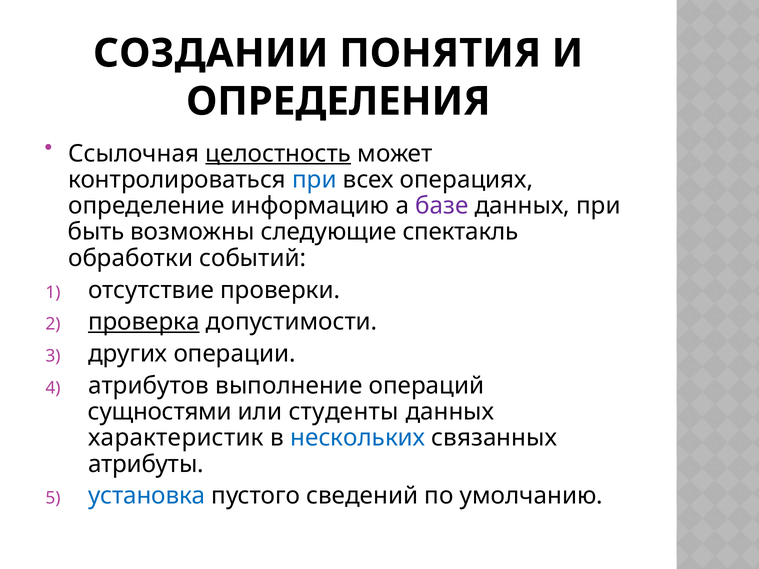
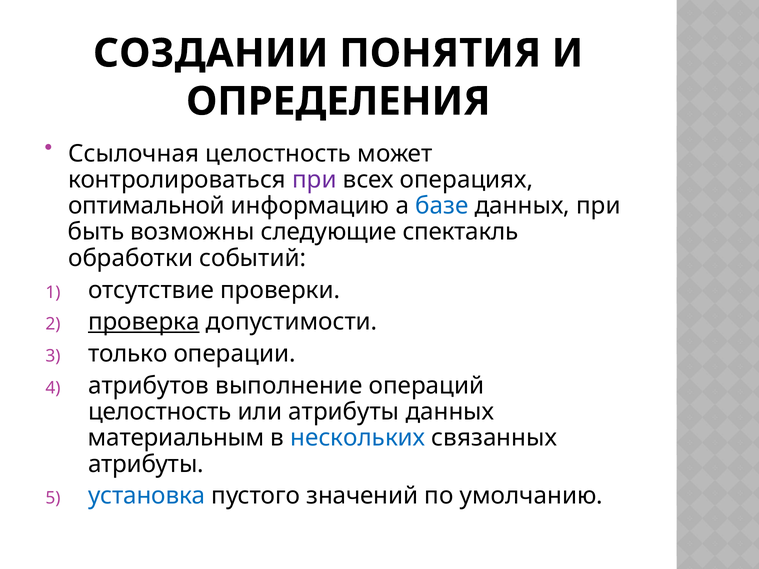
целостность underline: present -> none (278, 154)
при colour: blue -> purple (314, 180)
определение: определение -> оптимальной (146, 206)
базе colour: purple -> blue (442, 206)
других: других -> только (128, 354)
сущностями: сущностями -> целостность (160, 412)
или студенты: студенты -> атрибуты (344, 412)
характеристик: характеристик -> материальным (176, 438)
сведений: сведений -> значений (362, 496)
